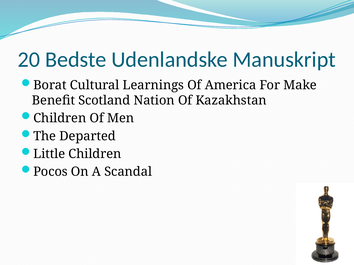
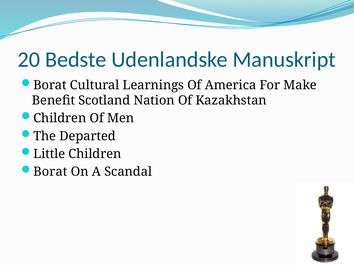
Pocos: Pocos -> Borat (50, 172)
